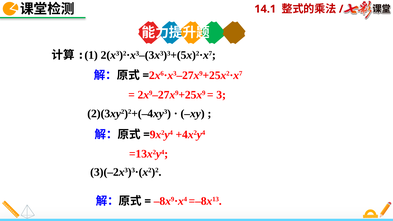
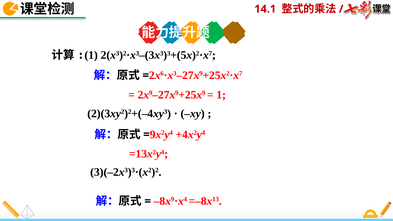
3: 3 -> 1 (221, 95)
